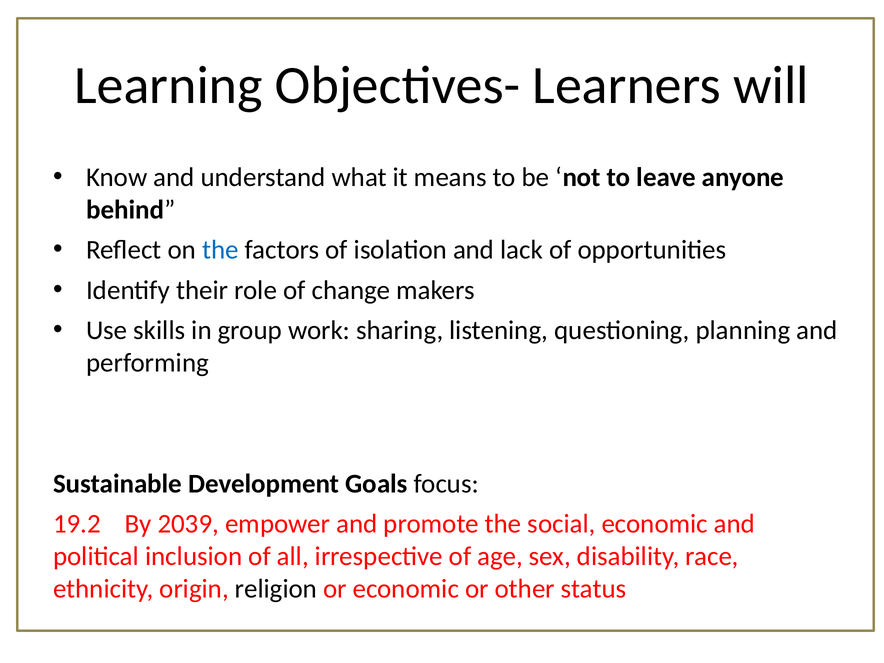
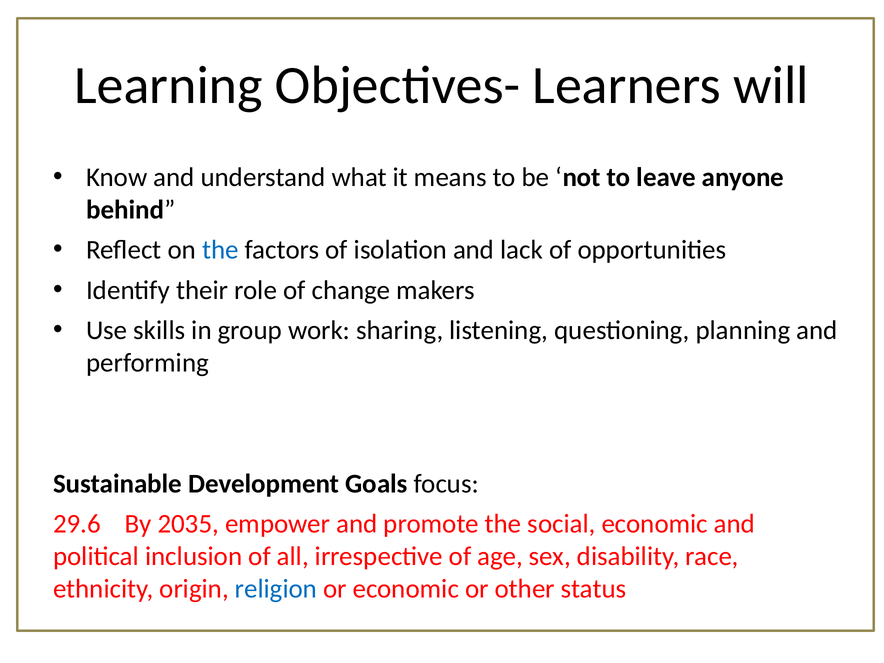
19.2: 19.2 -> 29.6 (77, 524)
2039: 2039 -> 2035 (188, 524)
religion colour: black -> blue (276, 589)
